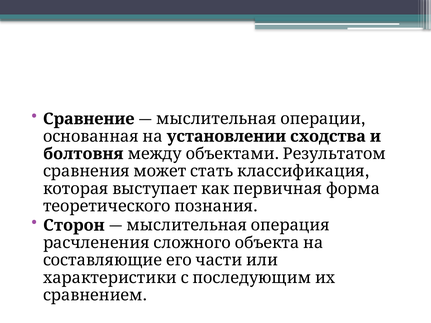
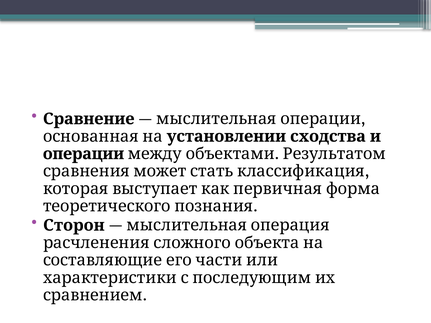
болтовня: болтовня -> операции (84, 154)
